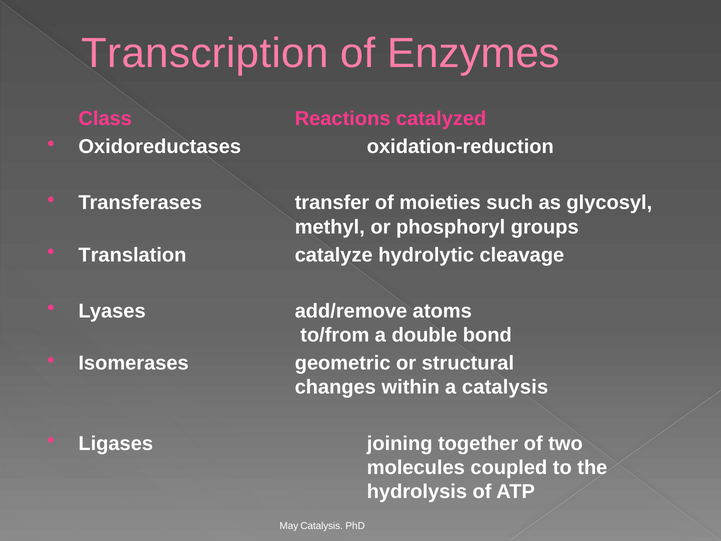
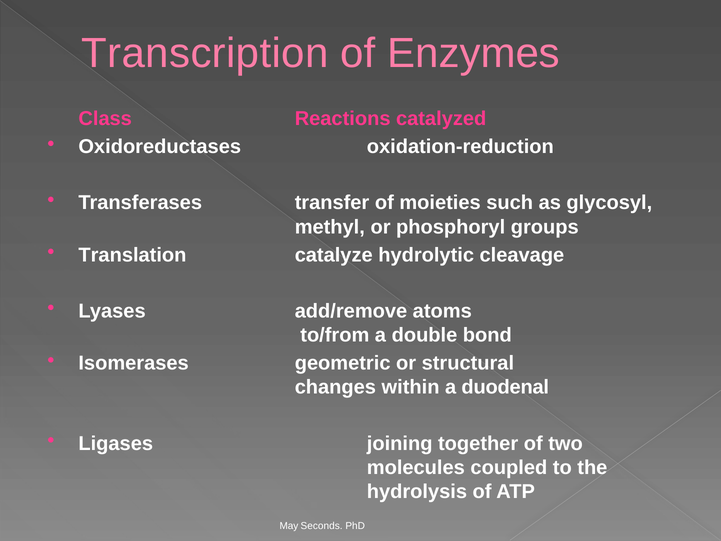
a catalysis: catalysis -> duodenal (505, 387)
May Catalysis: Catalysis -> Seconds (322, 526)
